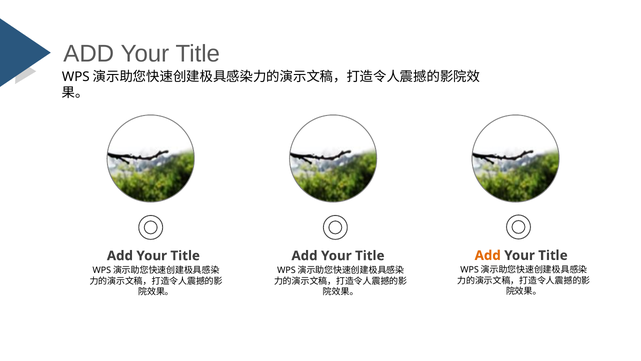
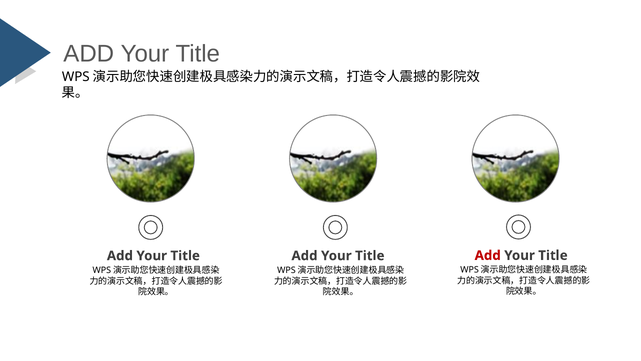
Add colour: orange -> red (488, 255)
